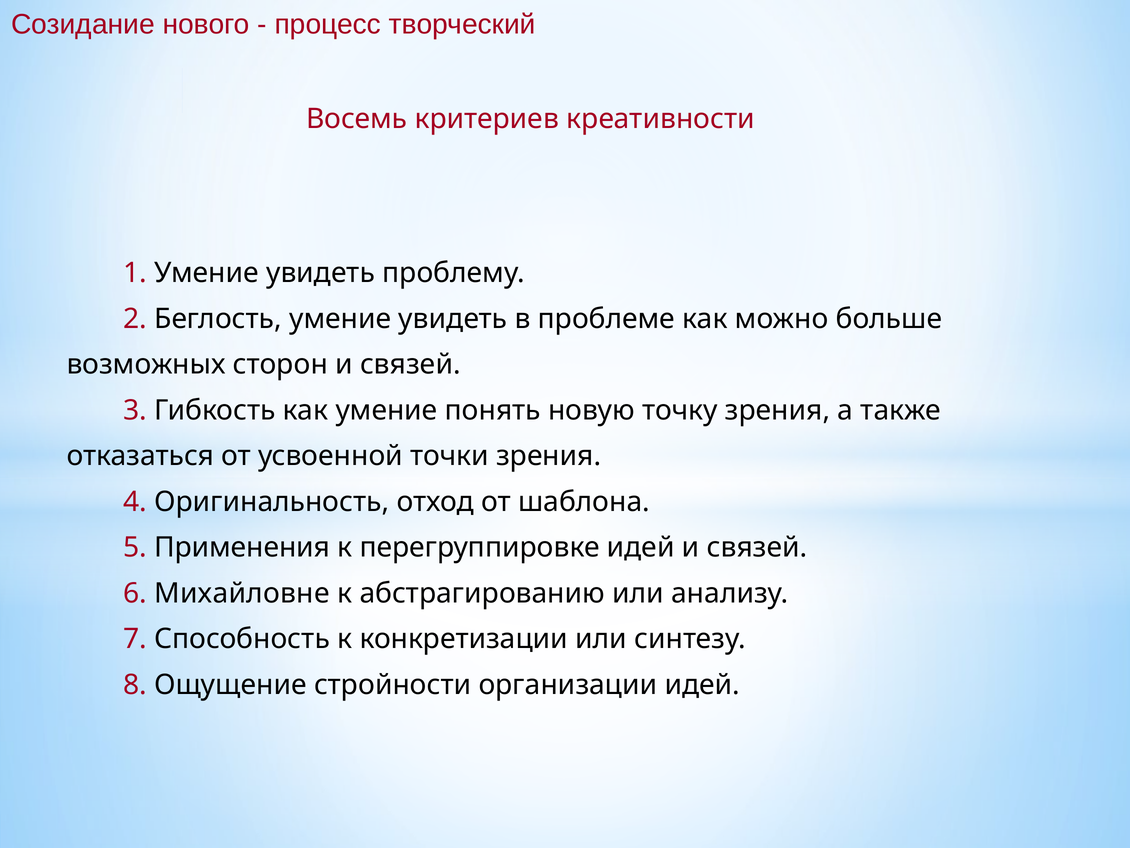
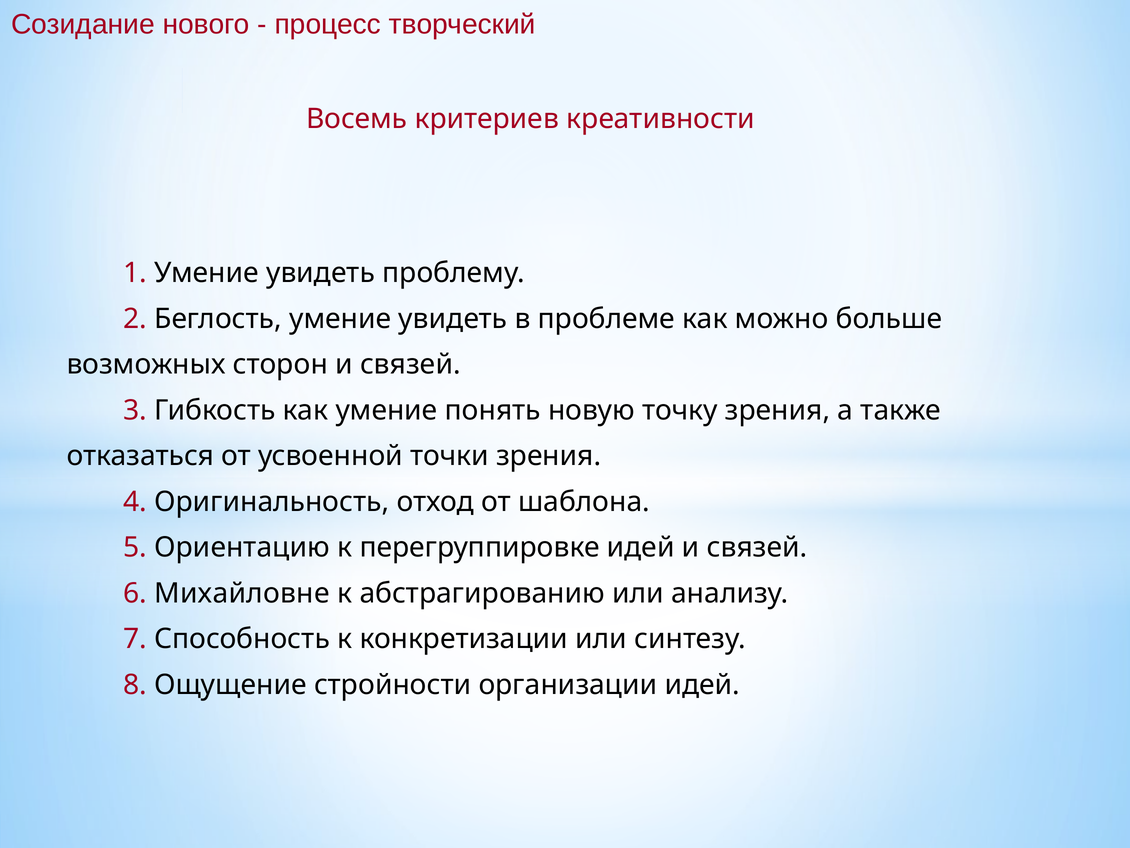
Применения: Применения -> Ориентацию (242, 547)
